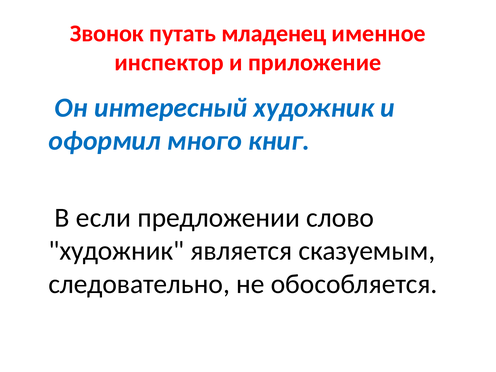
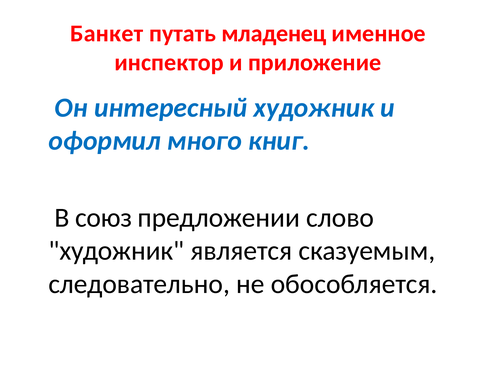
Звонок: Звонок -> Банкет (107, 34)
если: если -> союз (104, 218)
